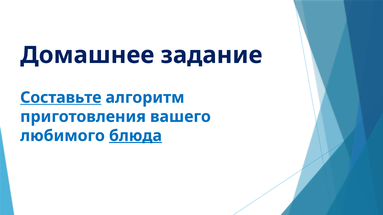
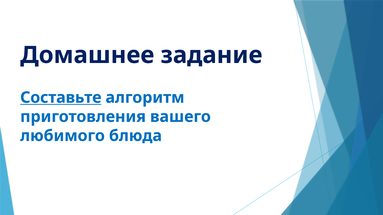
блюда underline: present -> none (135, 136)
